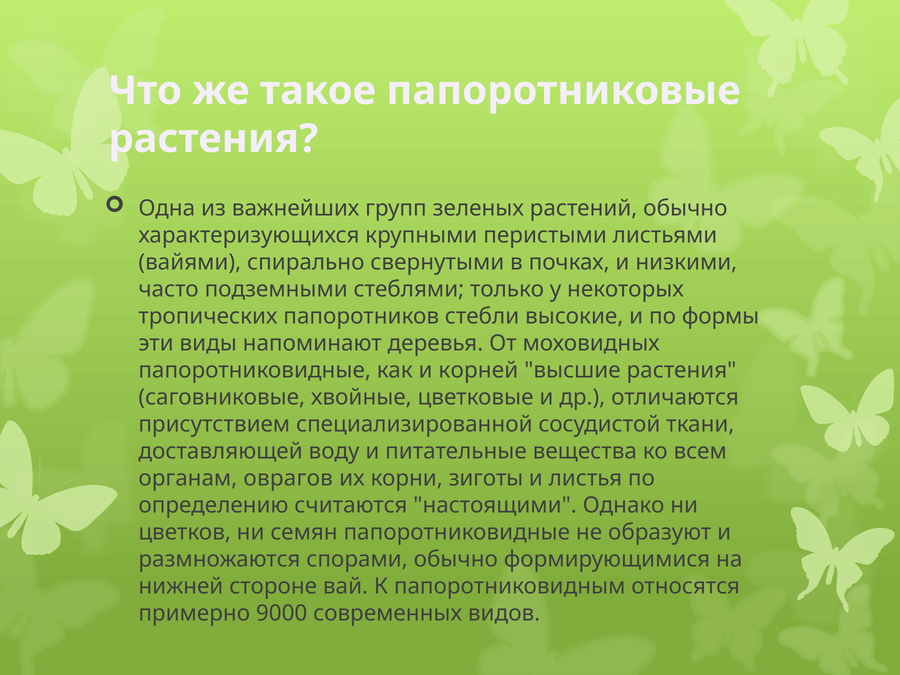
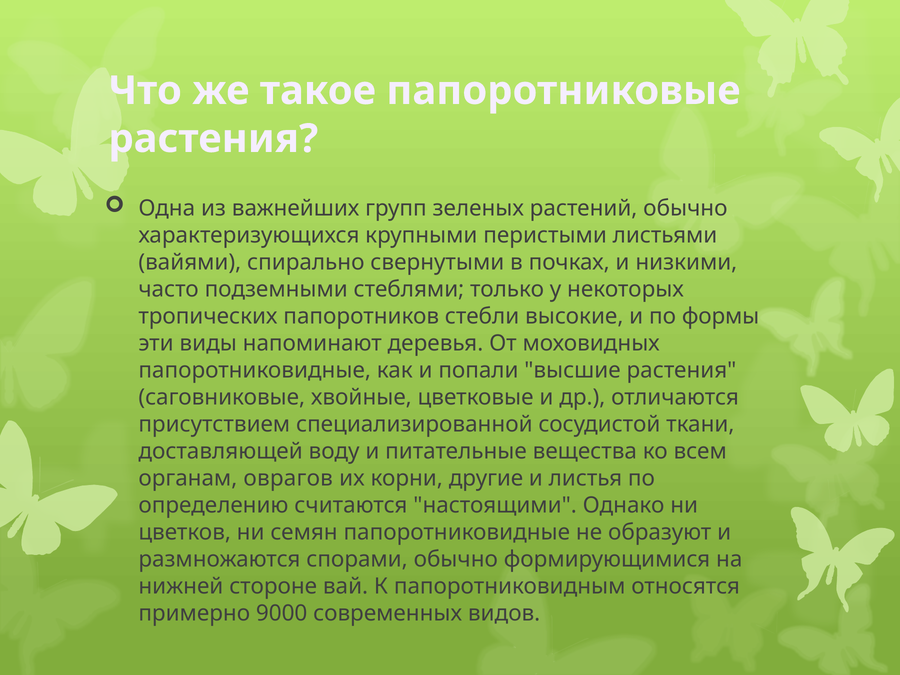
корней: корней -> попали (478, 370)
зиготы: зиготы -> другие (486, 478)
